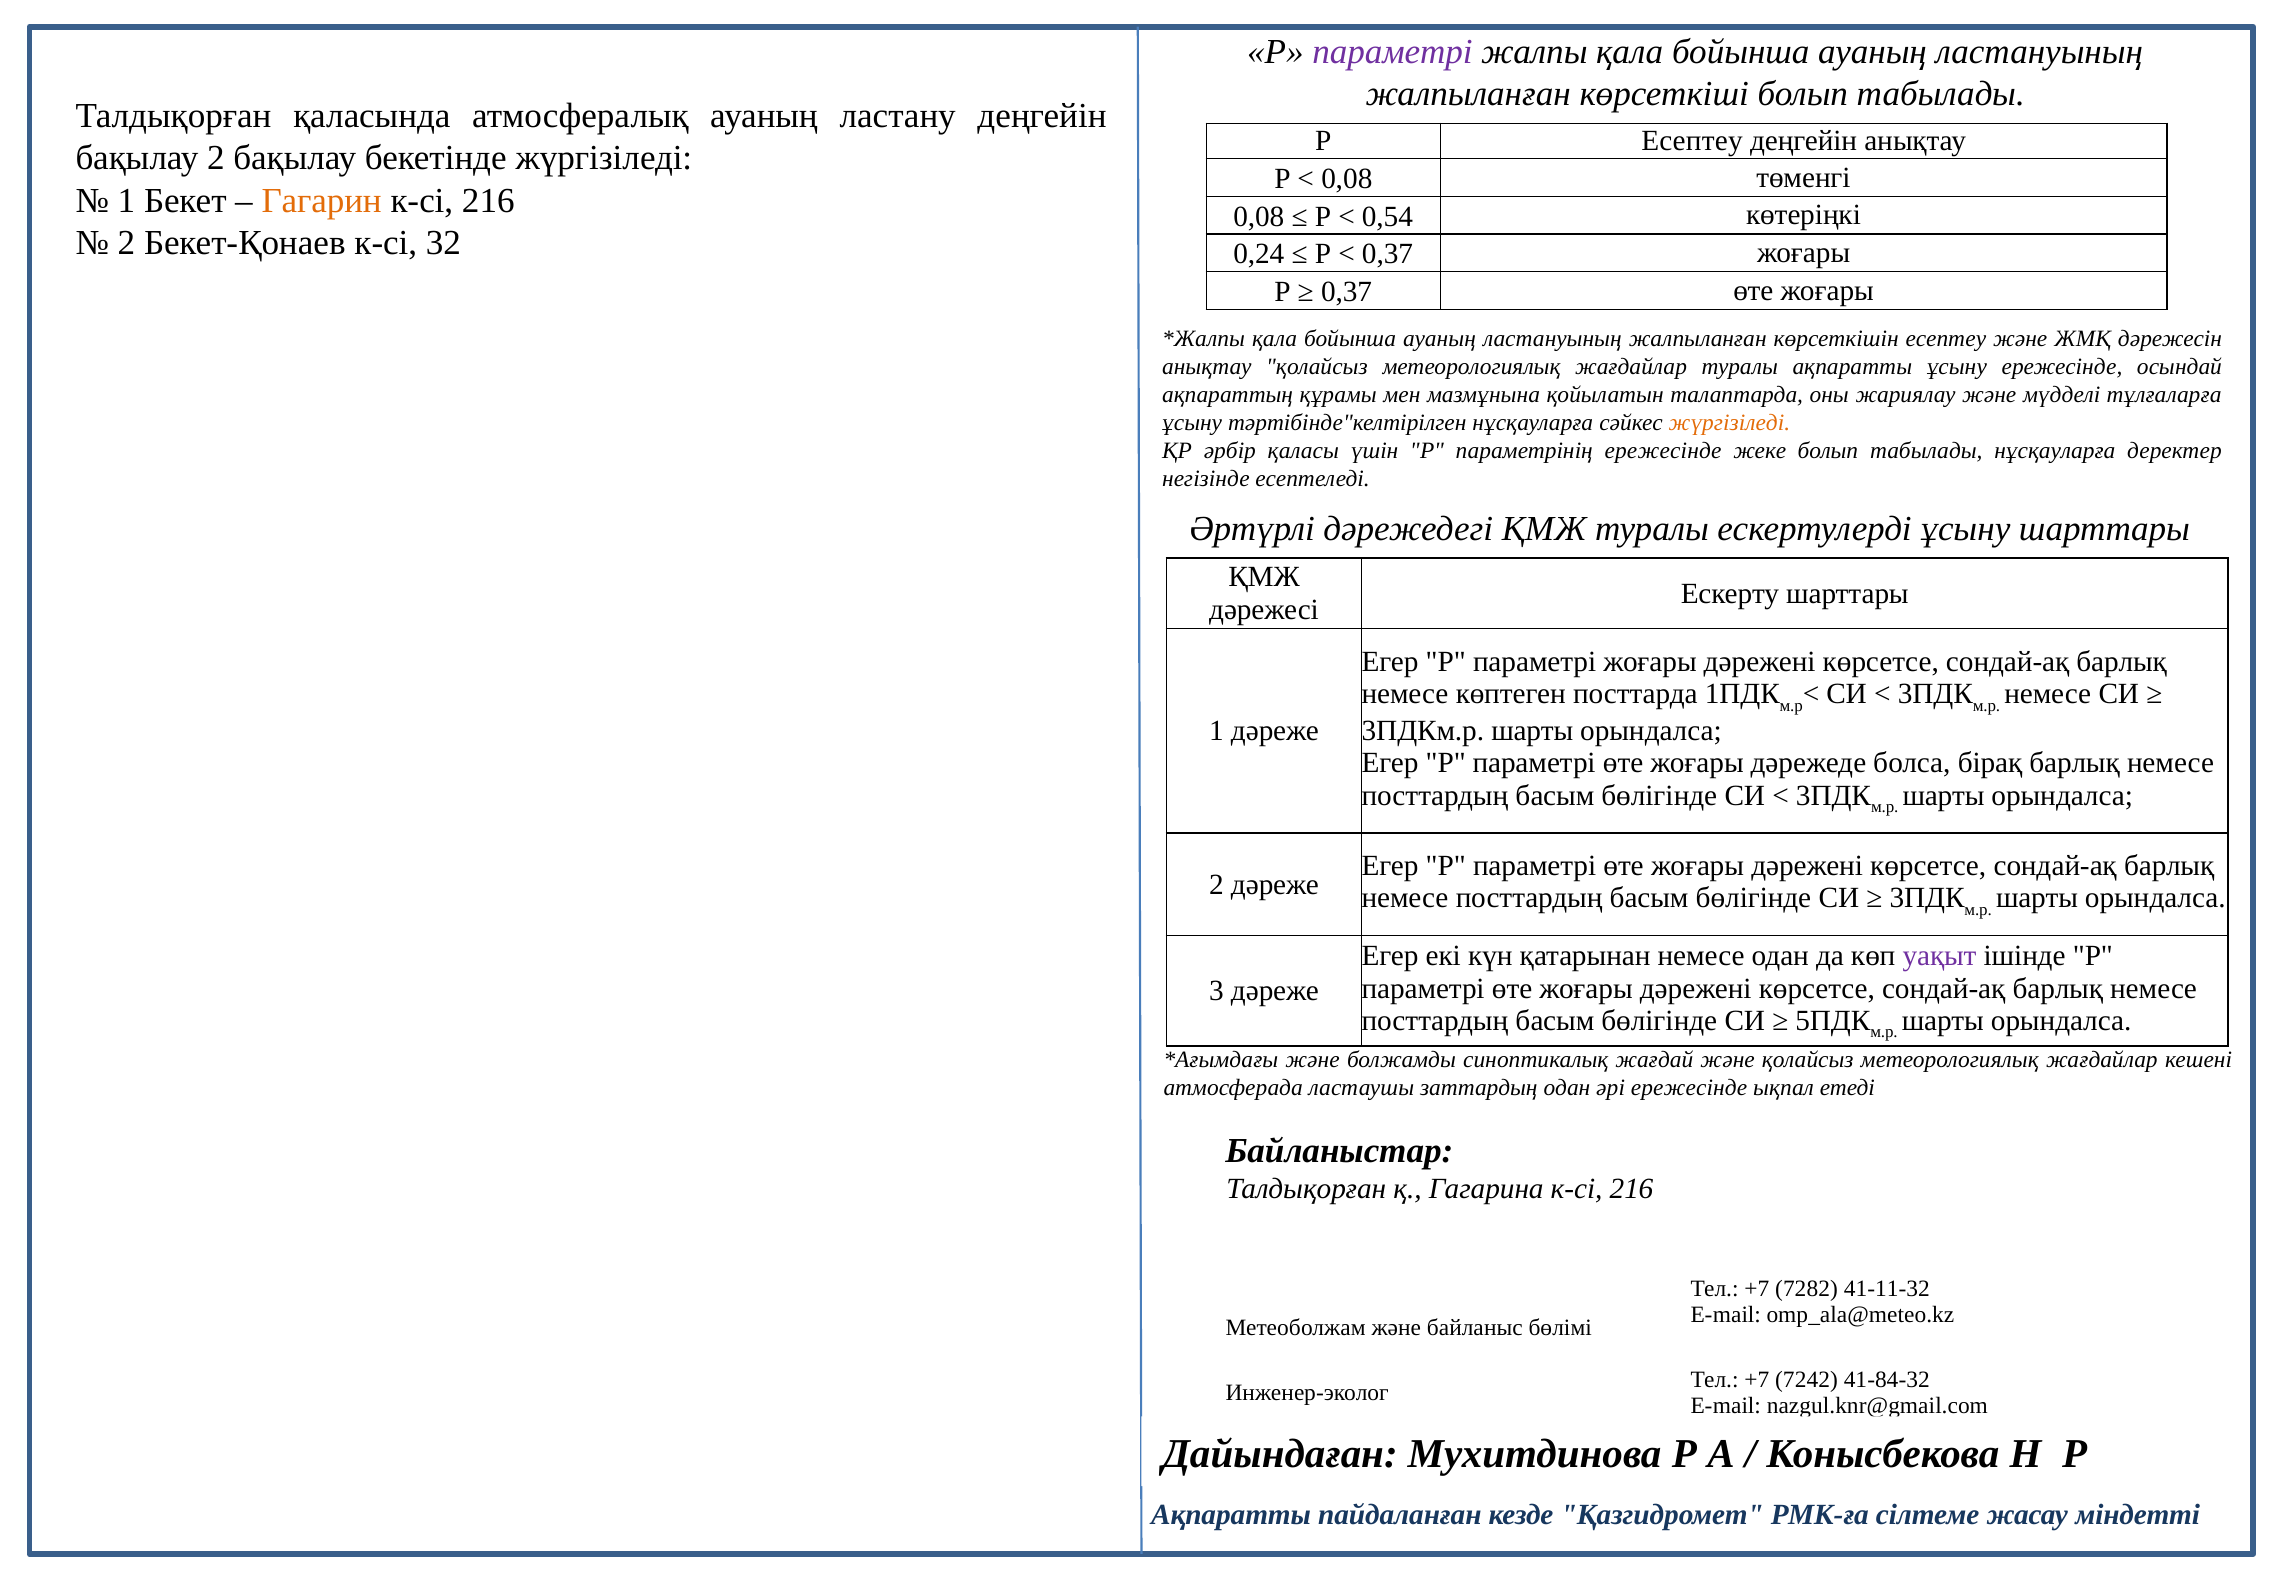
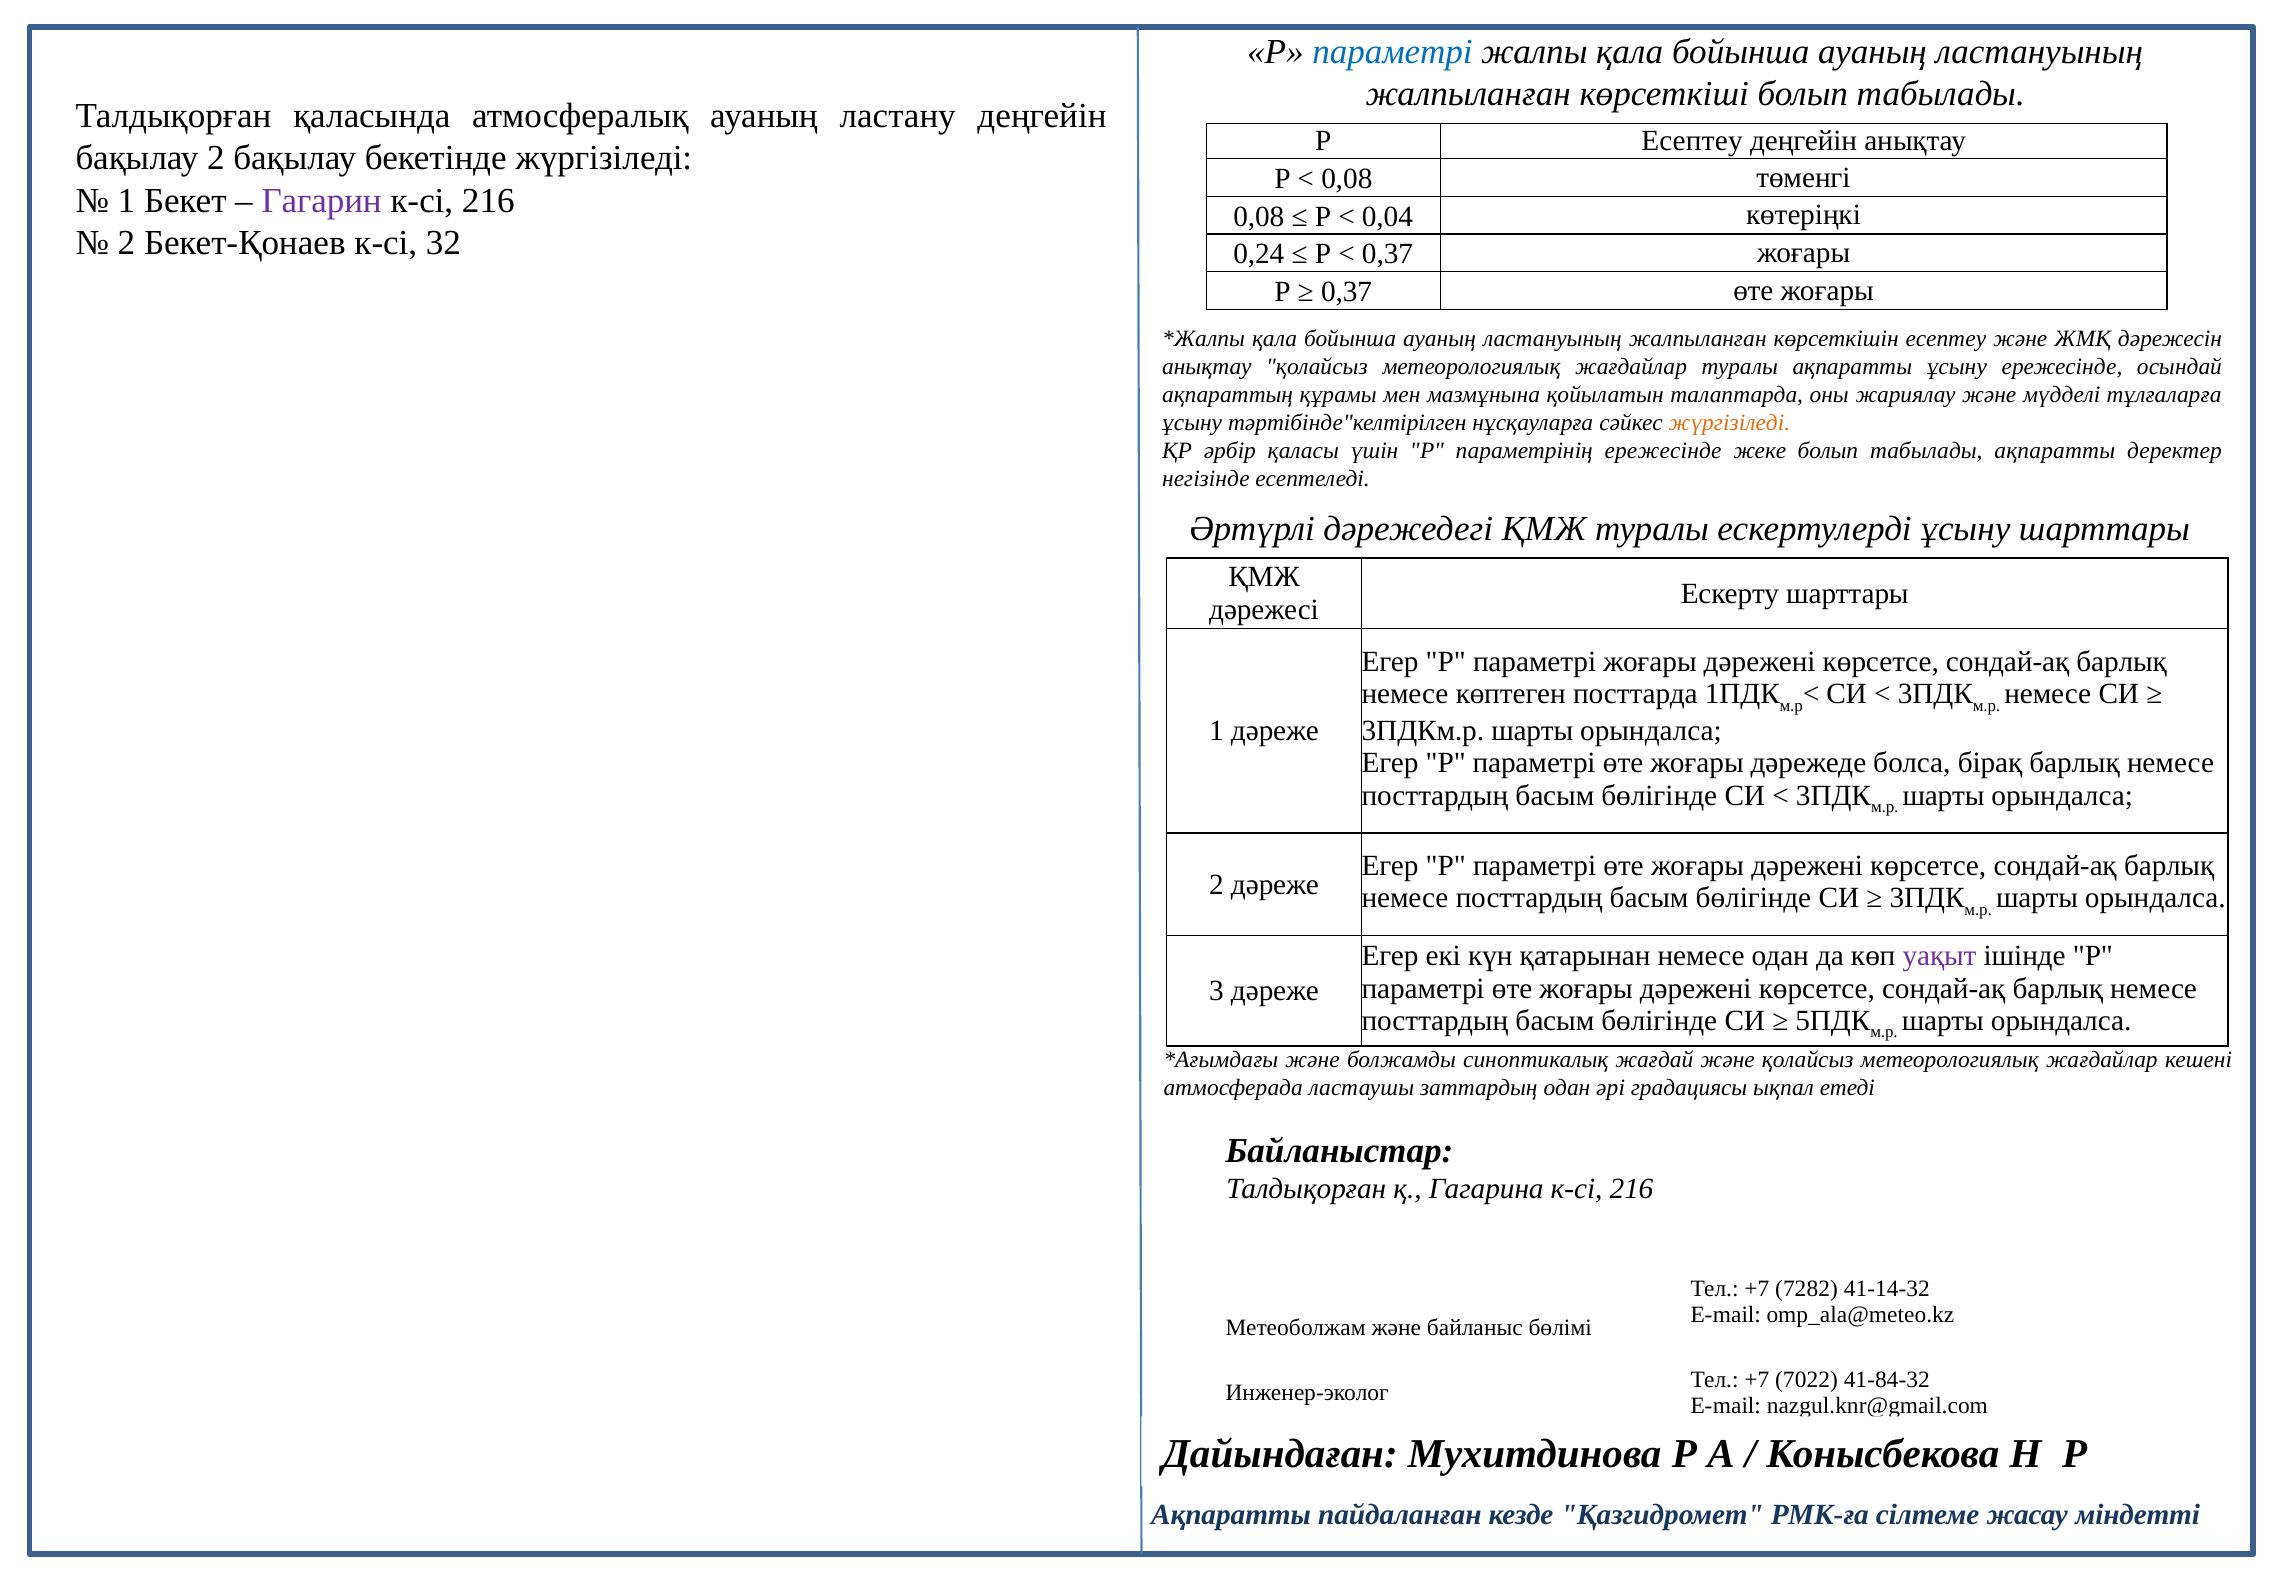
параметрі colour: purple -> blue (1392, 52)
Гагарин colour: orange -> purple (322, 200)
0,54: 0,54 -> 0,04 (1387, 216)
табылады нұсқауларға: нұсқауларға -> ақпаратты (2055, 451)
әрі ережесінде: ережесінде -> градациясы (1689, 1088)
41-11-32: 41-11-32 -> 41-14-32 (1887, 1289)
7242: 7242 -> 7022 (1807, 1380)
